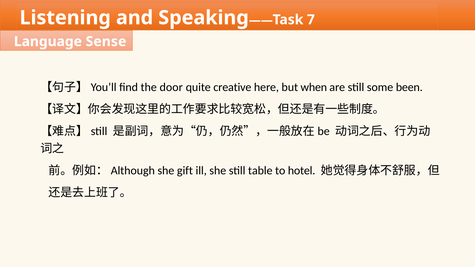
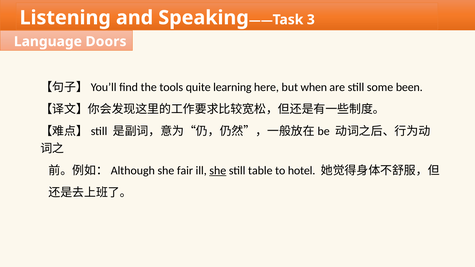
7: 7 -> 3 (311, 20)
Sense: Sense -> Doors (106, 42)
door: door -> tools (171, 87)
creative: creative -> learning (232, 87)
gift: gift -> fair (185, 171)
she underline: none -> present (218, 171)
